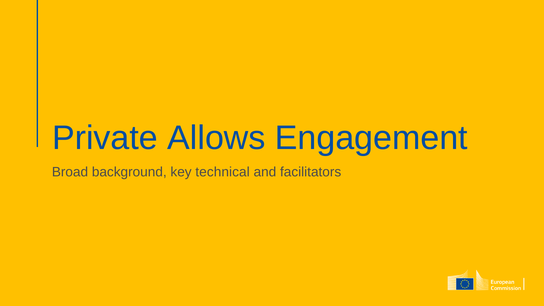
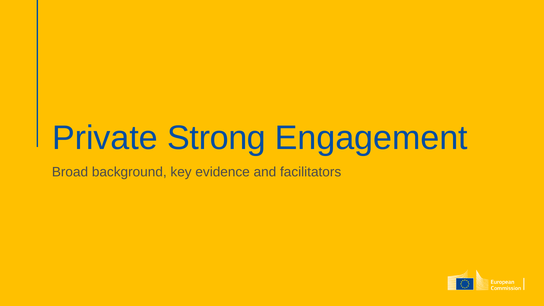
Allows: Allows -> Strong (217, 138)
technical: technical -> evidence (223, 172)
